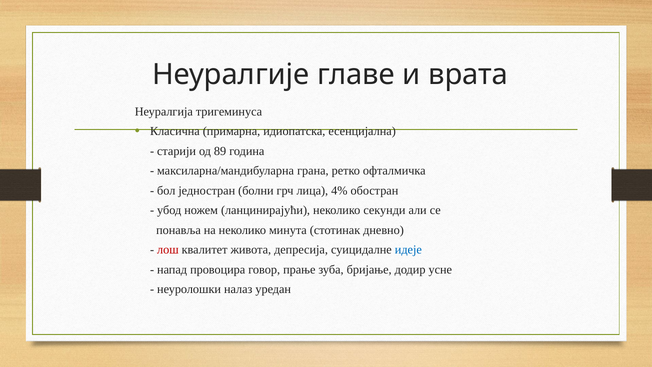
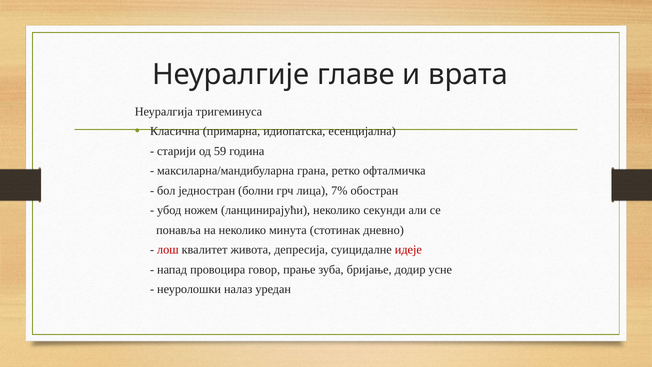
89: 89 -> 59 (220, 151)
4%: 4% -> 7% (339, 190)
идеје colour: blue -> red (408, 250)
